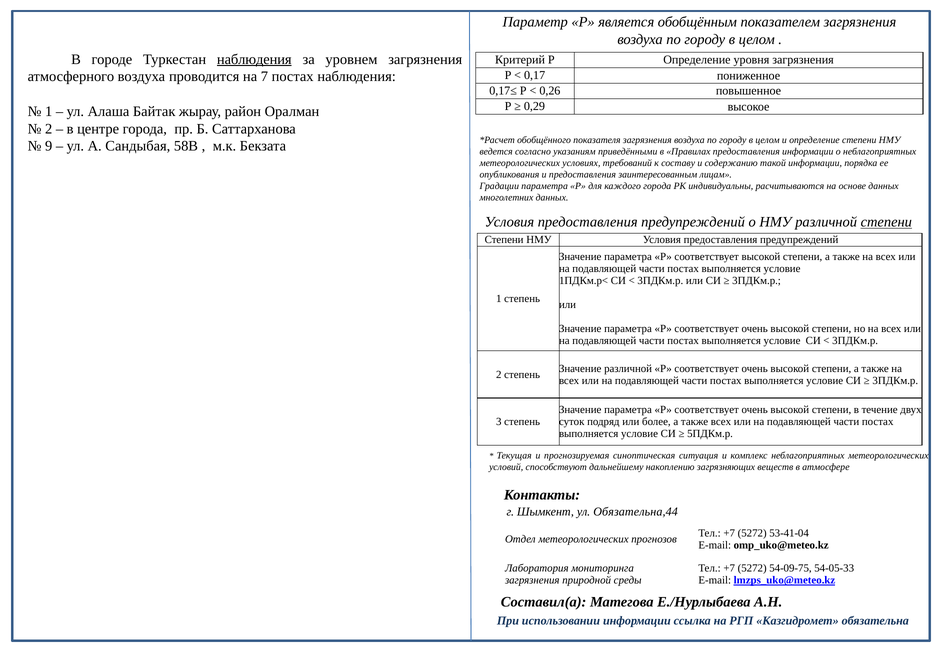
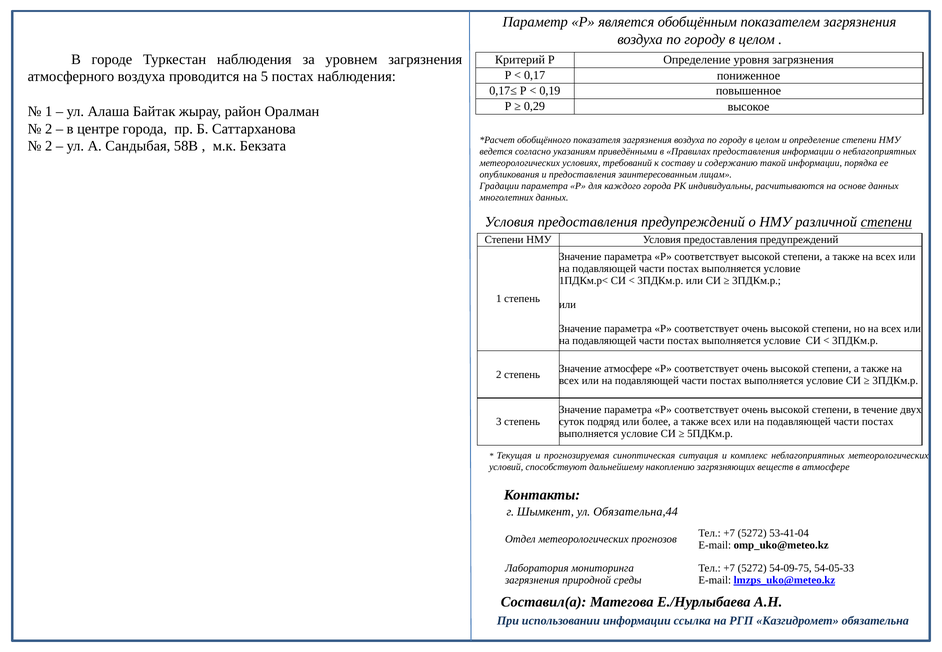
наблюдения underline: present -> none (254, 59)
7: 7 -> 5 (264, 77)
0,26: 0,26 -> 0,19 (550, 91)
9: 9 -> 2 (49, 146)
Значение различной: различной -> атмосфере (628, 369)
